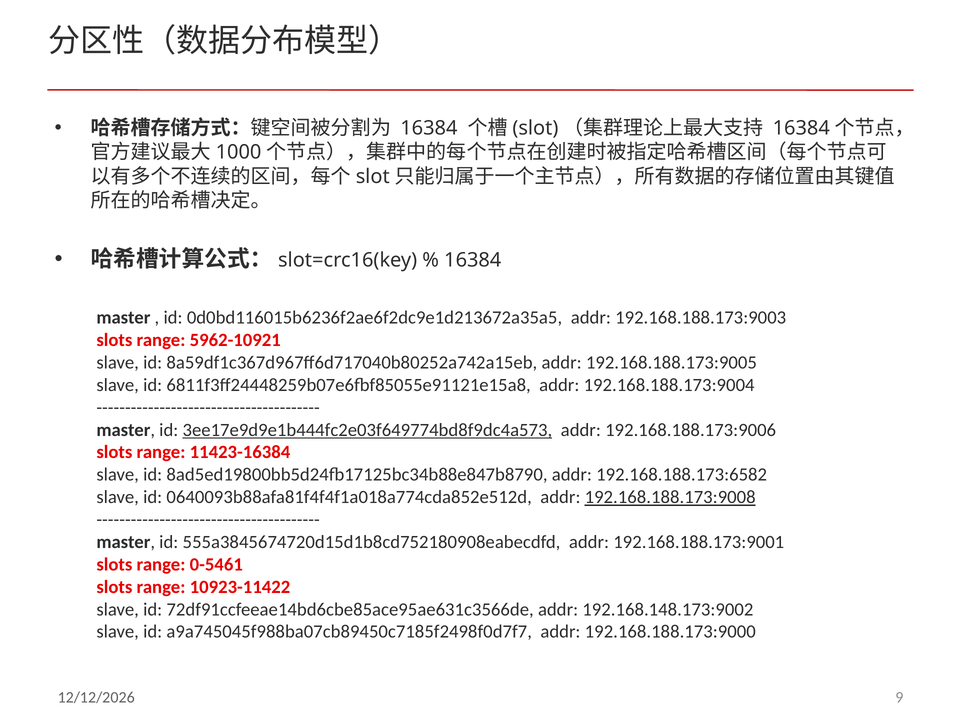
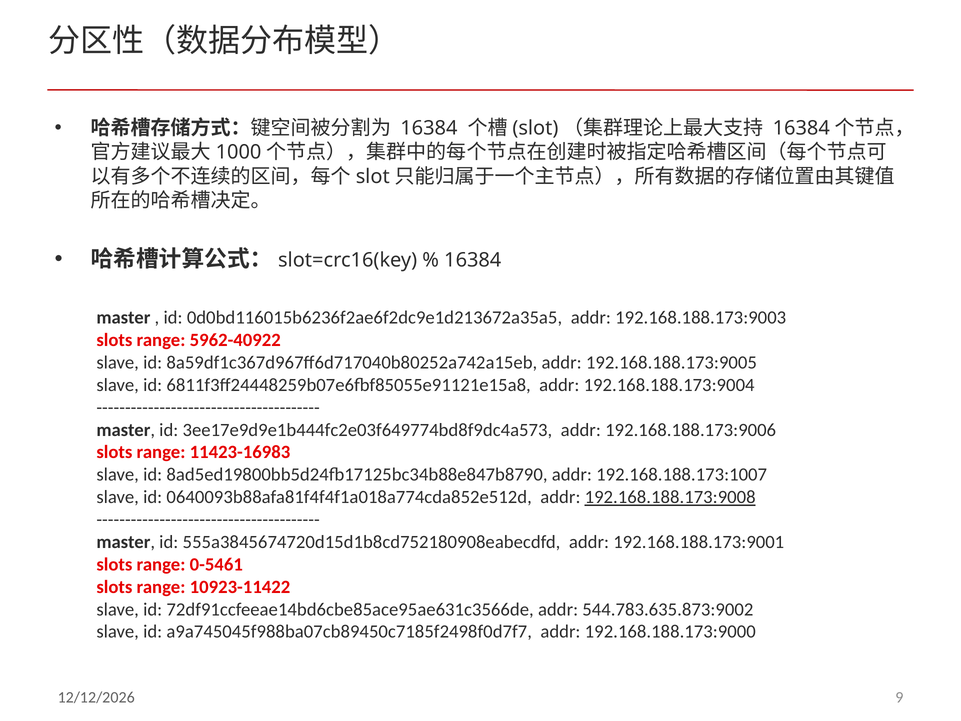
5962-10921: 5962-10921 -> 5962-40922 (235, 340)
3ee17e9d9e1b444fc2e03f649774bd8f9dc4a573 underline: present -> none (367, 430)
11423-16384: 11423-16384 -> 11423-16983 (240, 452)
192.168.188.173:6582: 192.168.188.173:6582 -> 192.168.188.173:1007 (682, 475)
192.168.148.173:9002: 192.168.148.173:9002 -> 544.783.635.873:9002 (668, 609)
